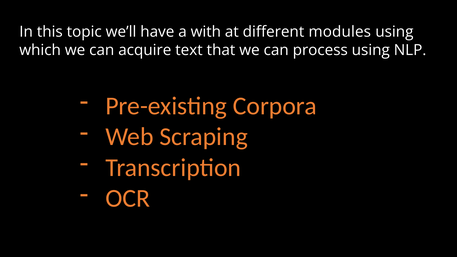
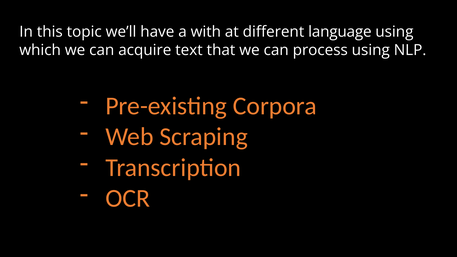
modules: modules -> language (340, 32)
